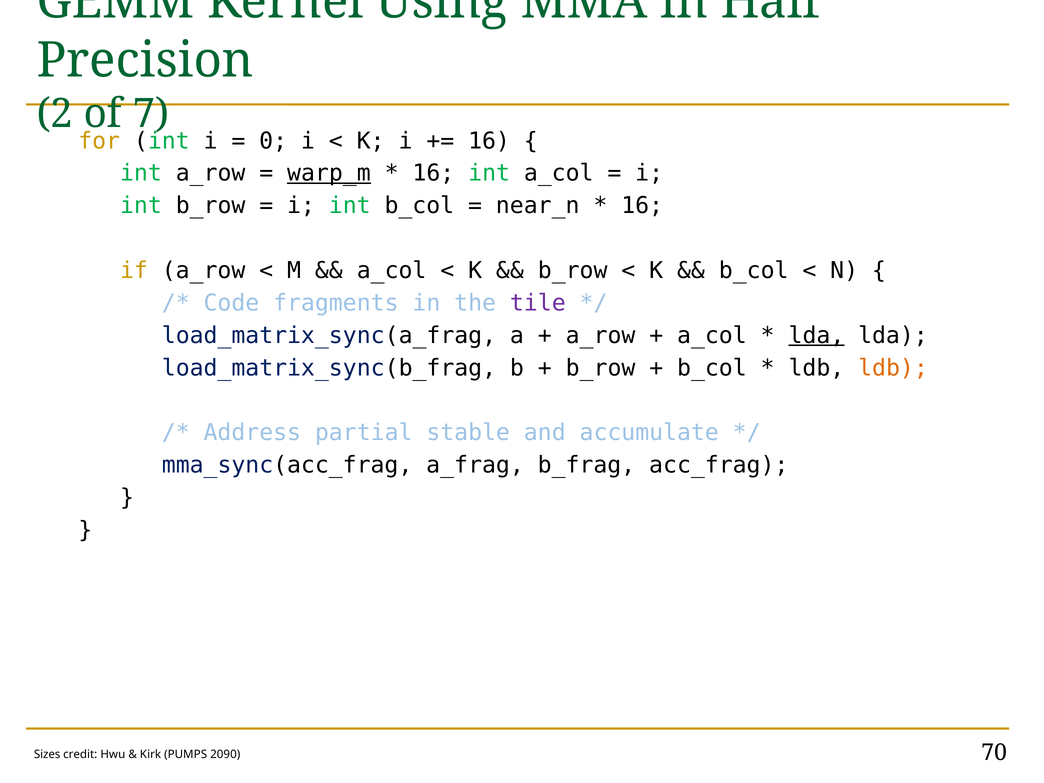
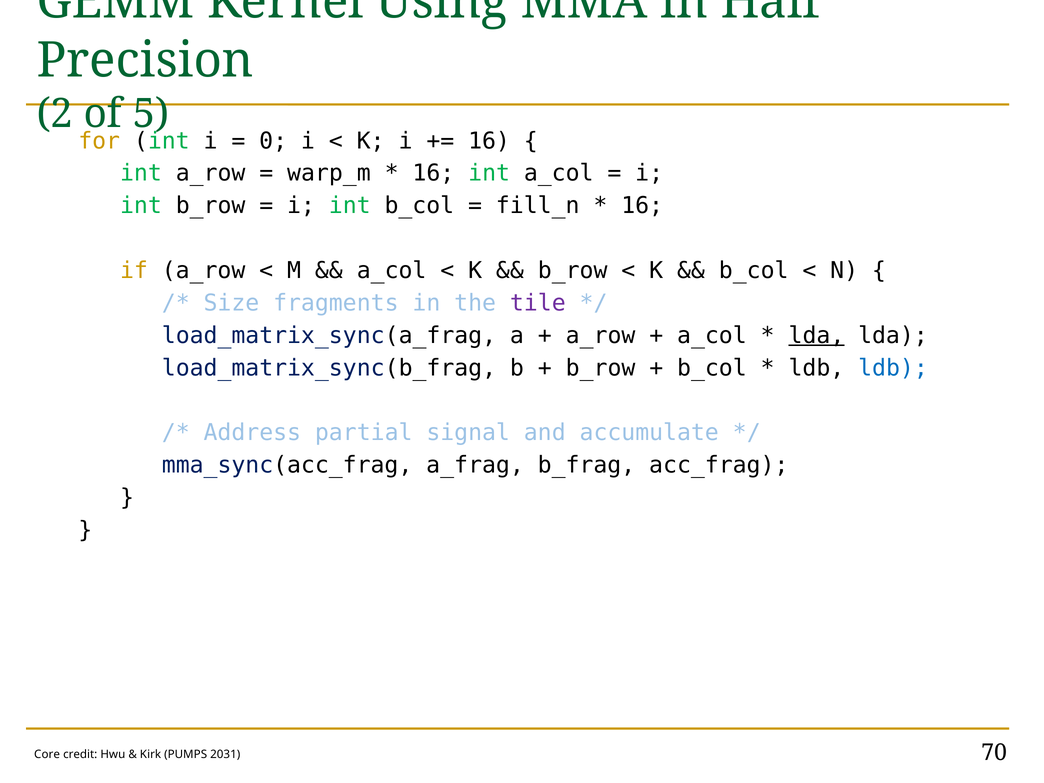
7: 7 -> 5 (151, 114)
warp_m underline: present -> none (329, 173)
near_n: near_n -> fill_n (538, 206)
Code: Code -> Size (231, 303)
ldb colour: orange -> blue (893, 368)
stable: stable -> signal (468, 433)
Sizes: Sizes -> Core (47, 754)
2090: 2090 -> 2031 (225, 754)
